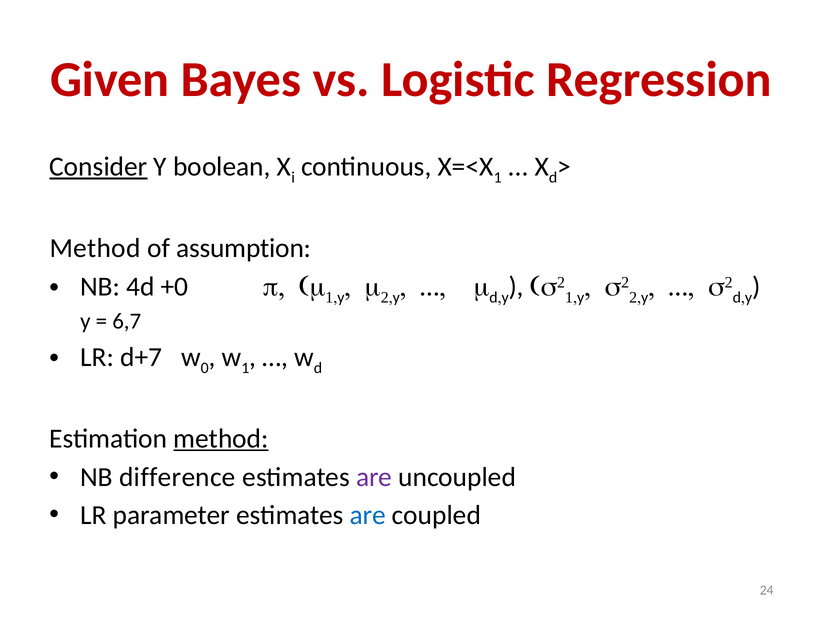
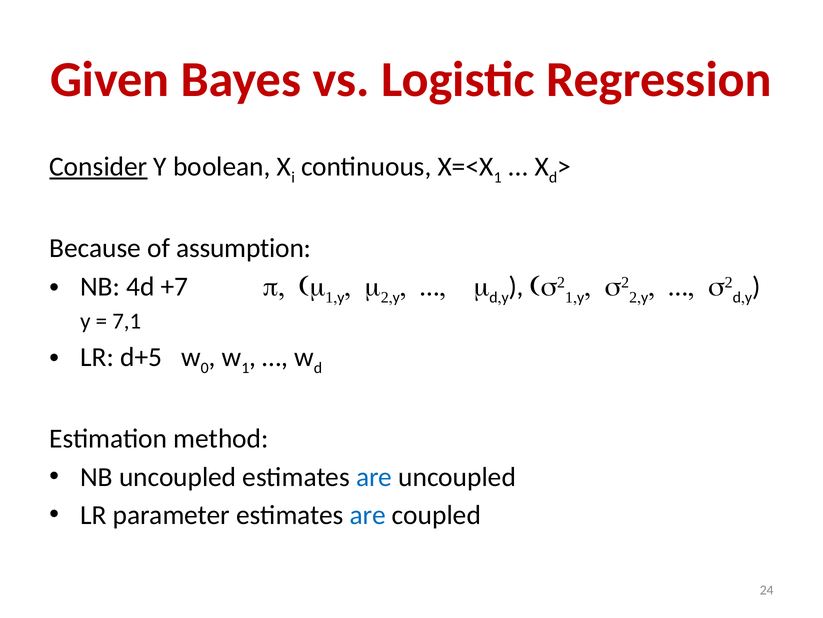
Method: Method -> Because (95, 248)
+0: +0 -> +7 (175, 286)
6,7: 6,7 -> 7,1 (127, 321)
d+7: d+7 -> d+5 (141, 357)
method underline: present -> none (221, 438)
NB difference: difference -> uncoupled (178, 476)
are colour: purple -> blue (374, 476)
